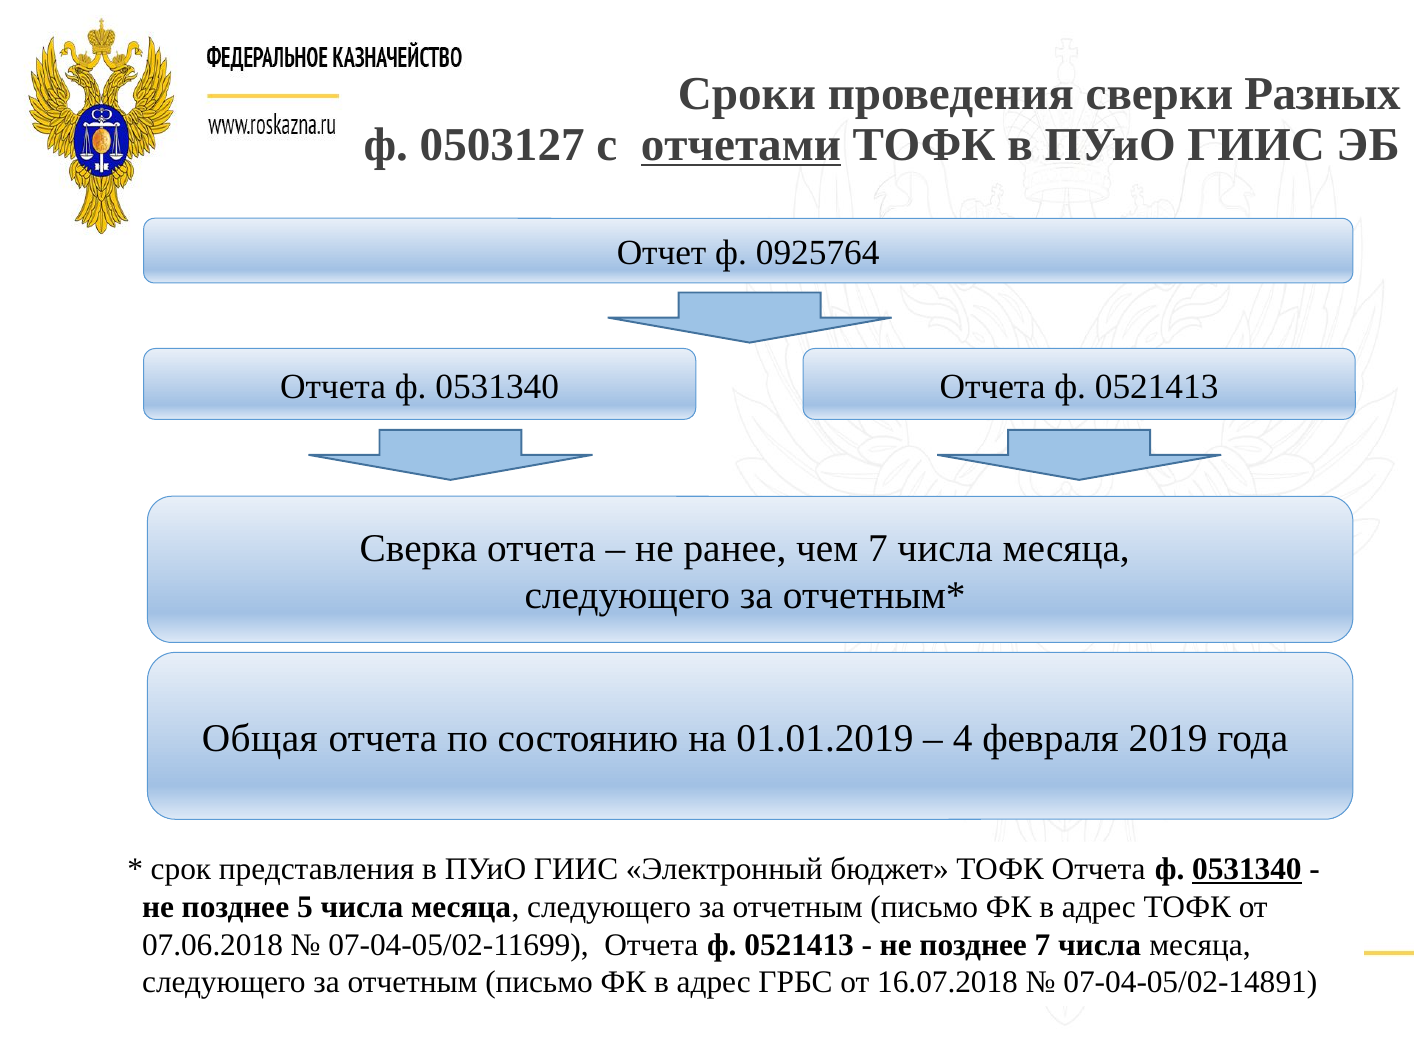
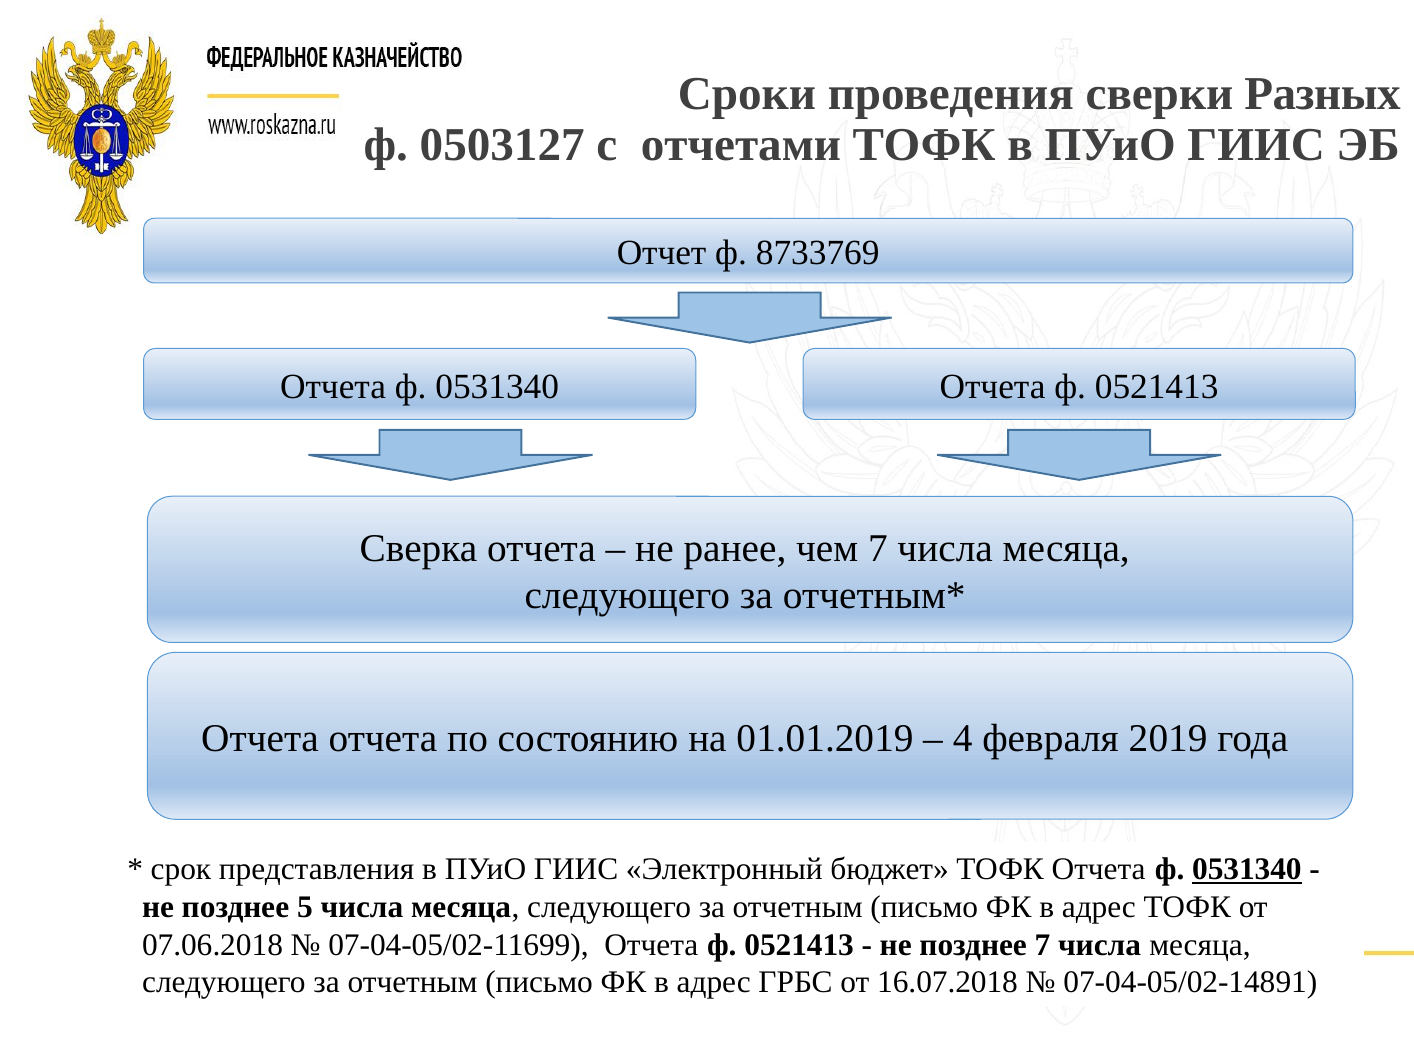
отчетами underline: present -> none (741, 145)
0925764: 0925764 -> 8733769 (818, 253)
Общая: Общая -> Отчета (260, 739)
